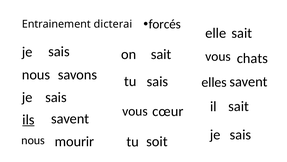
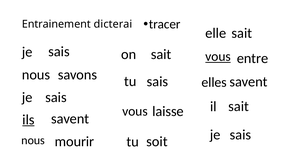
forcés: forcés -> tracer (165, 24)
vous underline: none -> present (218, 56)
chats: chats -> entre (252, 58)
cœur: cœur -> laisse (168, 111)
